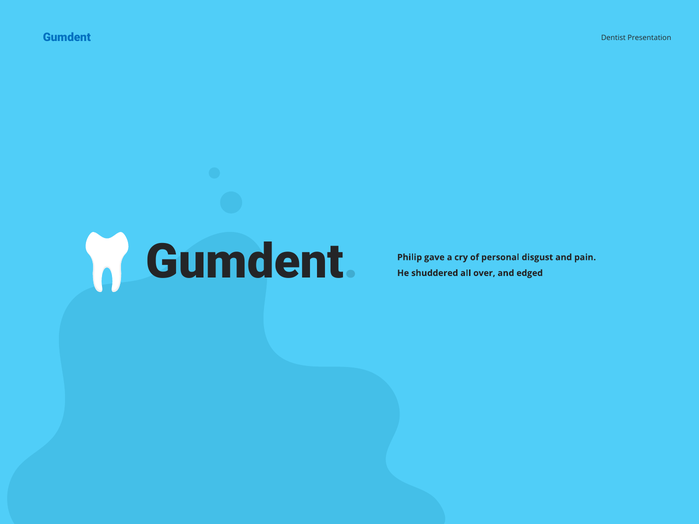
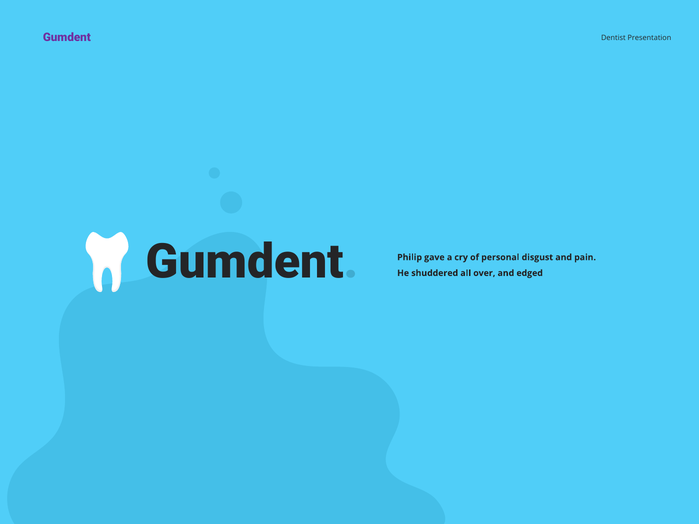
Gumdent colour: blue -> purple (67, 38)
